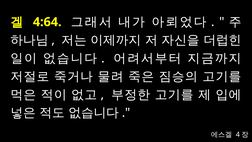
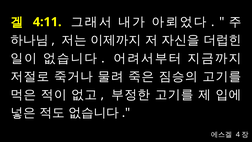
4:64: 4:64 -> 4:11 (47, 22)
